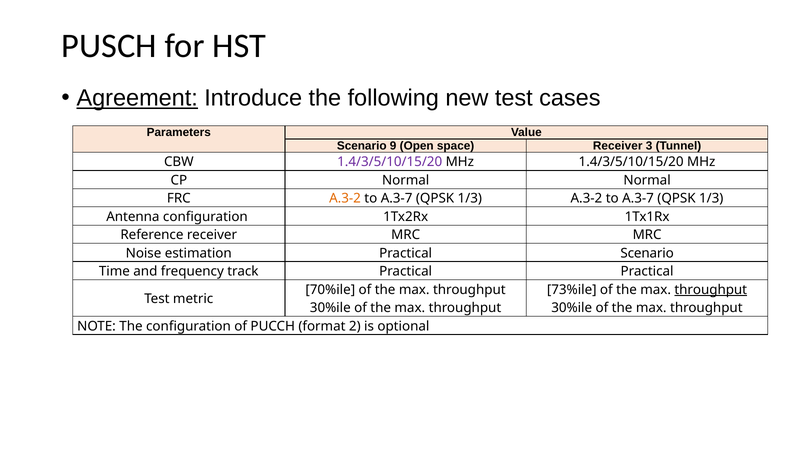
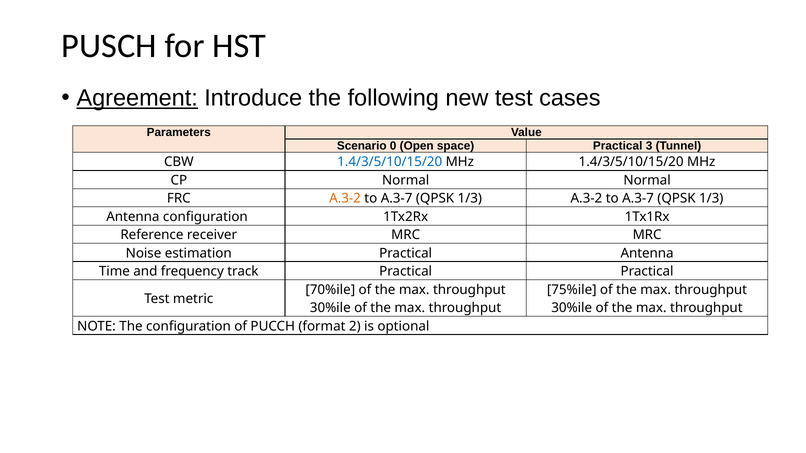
9: 9 -> 0 (393, 146)
space Receiver: Receiver -> Practical (618, 146)
1.4/3/5/10/15/20 colour: purple -> blue (390, 162)
Practical Scenario: Scenario -> Antenna (647, 253)
73%ile: 73%ile -> 75%ile (572, 290)
throughput underline: present -> none (711, 290)
